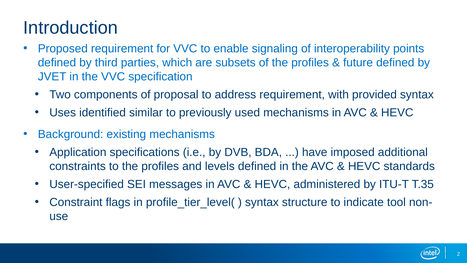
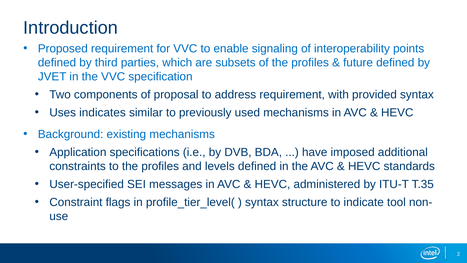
identified: identified -> indicates (102, 112)
